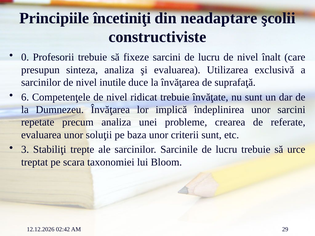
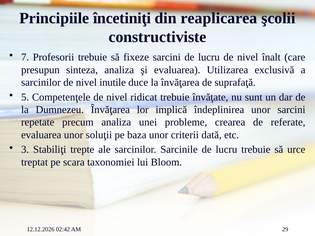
neadaptare: neadaptare -> reaplicarea (219, 18)
0: 0 -> 7 (25, 57)
6: 6 -> 5 (25, 97)
criterii sunt: sunt -> dată (212, 135)
